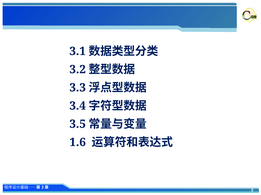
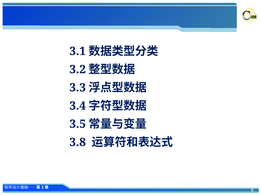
1.6: 1.6 -> 3.8 (78, 143)
